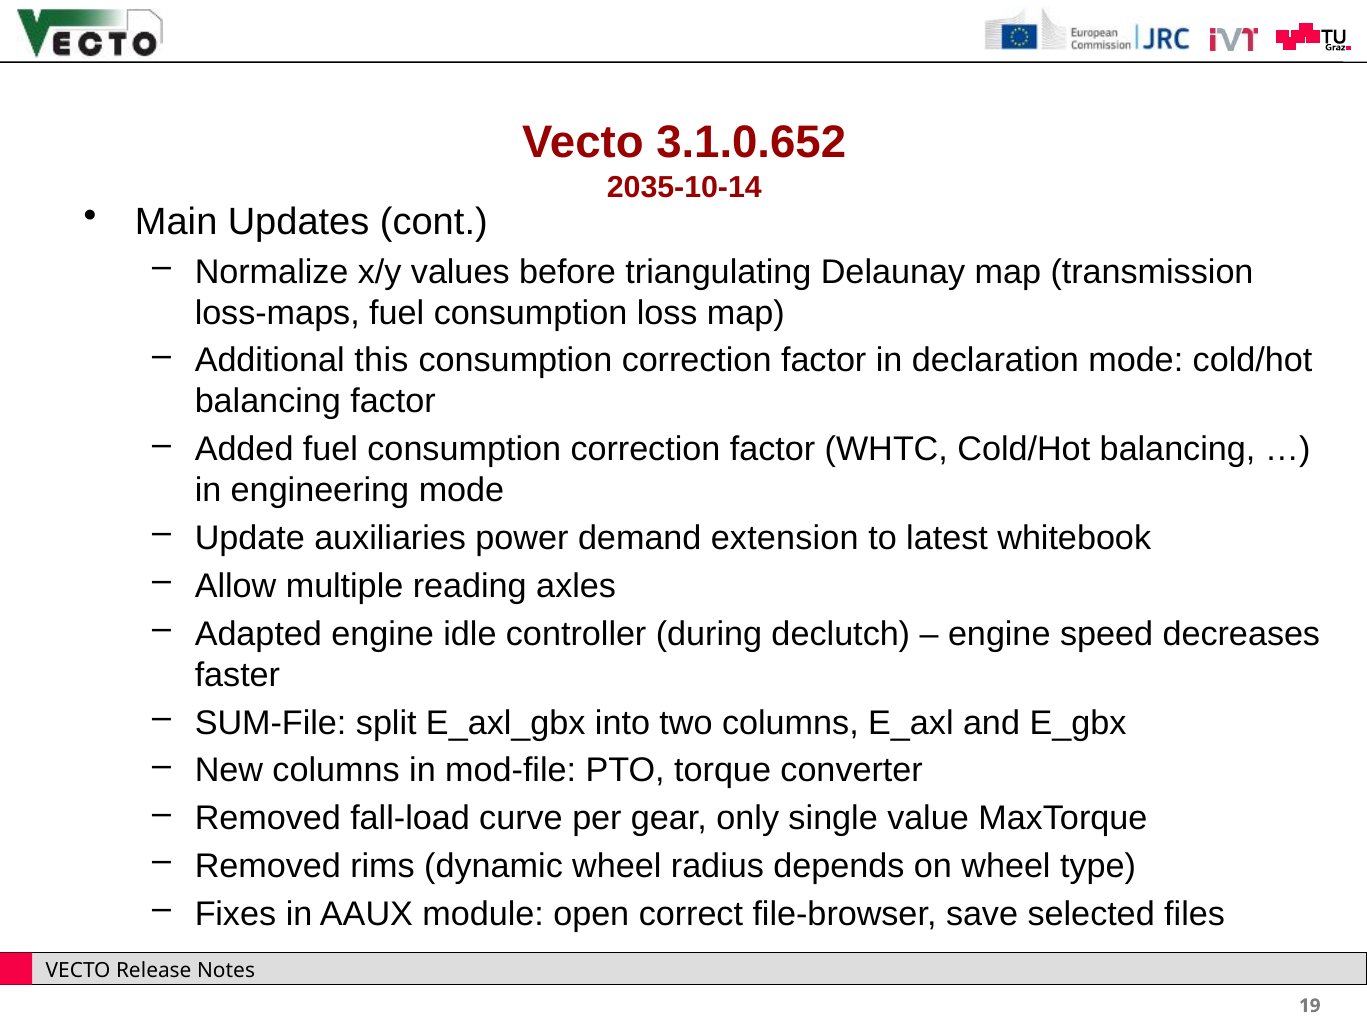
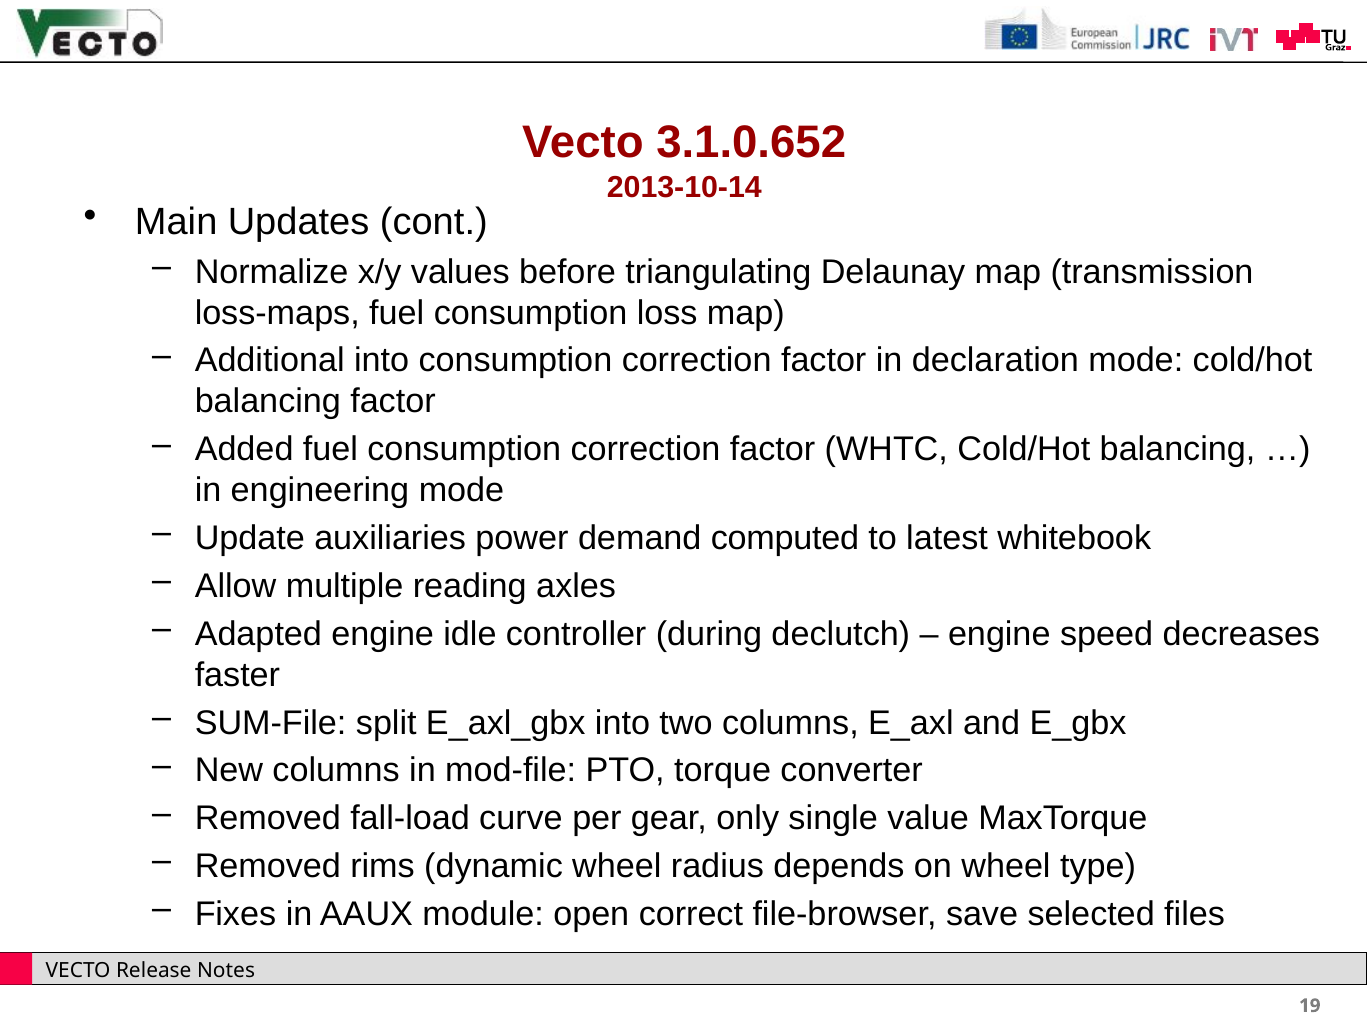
2035-10-14: 2035-10-14 -> 2013-10-14 (684, 187)
Additional this: this -> into (382, 361)
extension: extension -> computed (785, 538)
